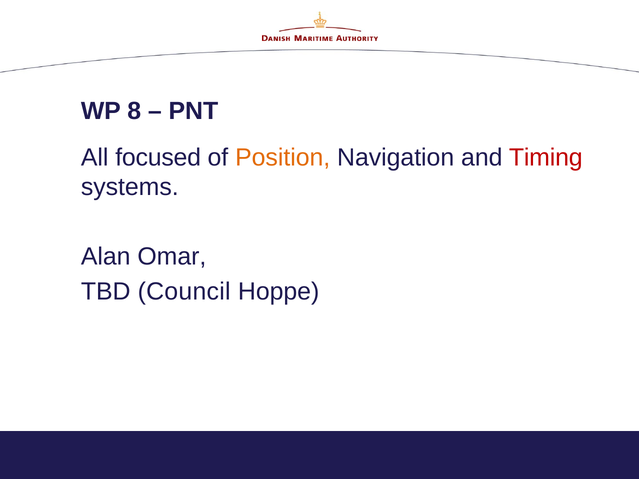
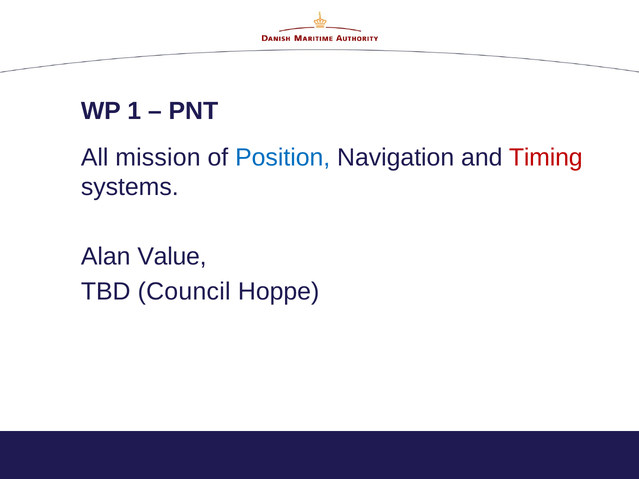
8: 8 -> 1 (134, 111)
focused: focused -> mission (158, 157)
Position colour: orange -> blue (283, 157)
Omar: Omar -> Value (172, 257)
